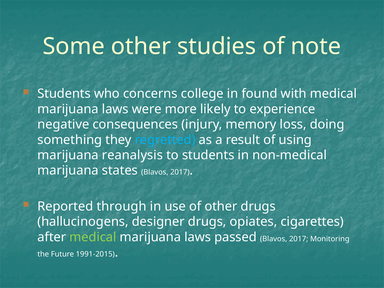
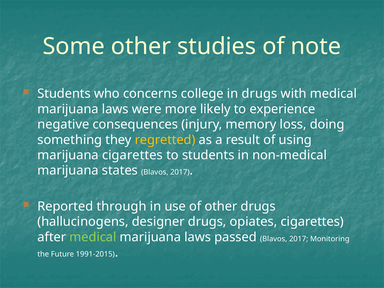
in found: found -> drugs (259, 94)
regretted colour: light blue -> yellow (165, 140)
marijuana reanalysis: reanalysis -> cigarettes (132, 155)
